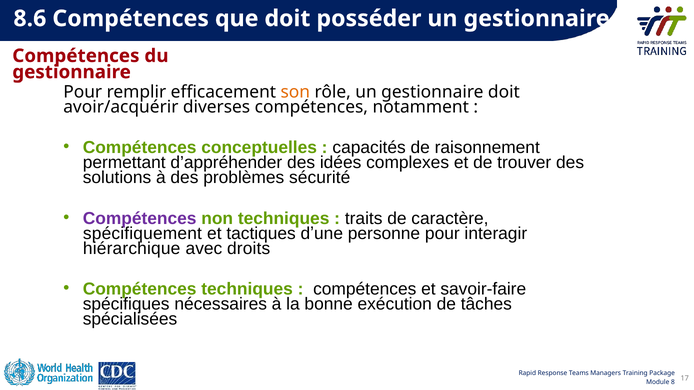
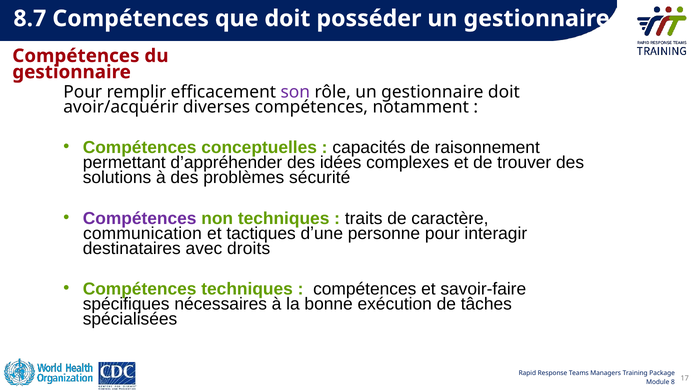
8.6: 8.6 -> 8.7 (30, 19)
son colour: orange -> purple (295, 92)
spécifiquement: spécifiquement -> communication (142, 234)
hiérarchique: hiérarchique -> destinataires (132, 249)
